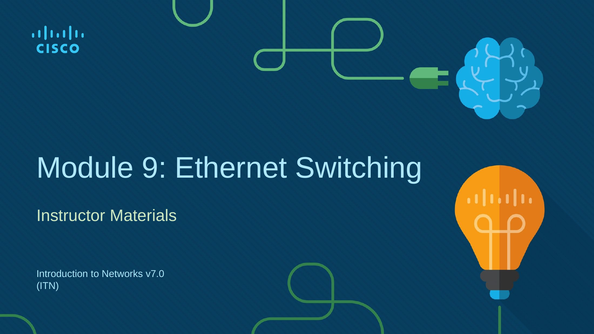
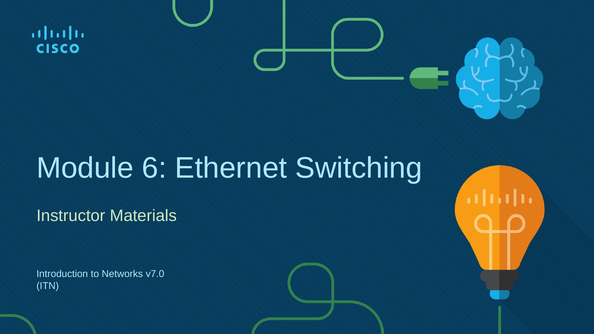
9: 9 -> 6 (154, 168)
